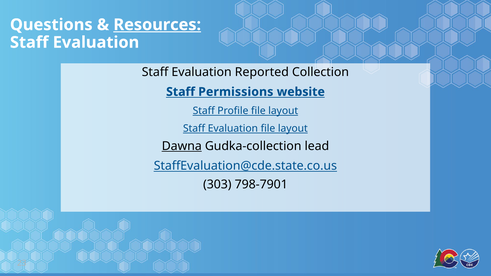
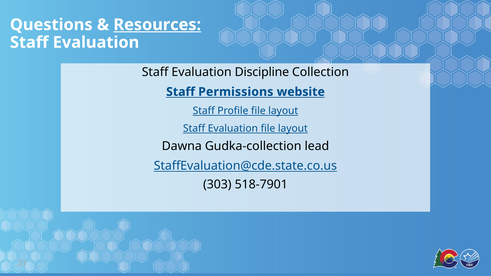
Reported: Reported -> Discipline (262, 72)
Dawna underline: present -> none (182, 146)
798-7901: 798-7901 -> 518-7901 (261, 185)
